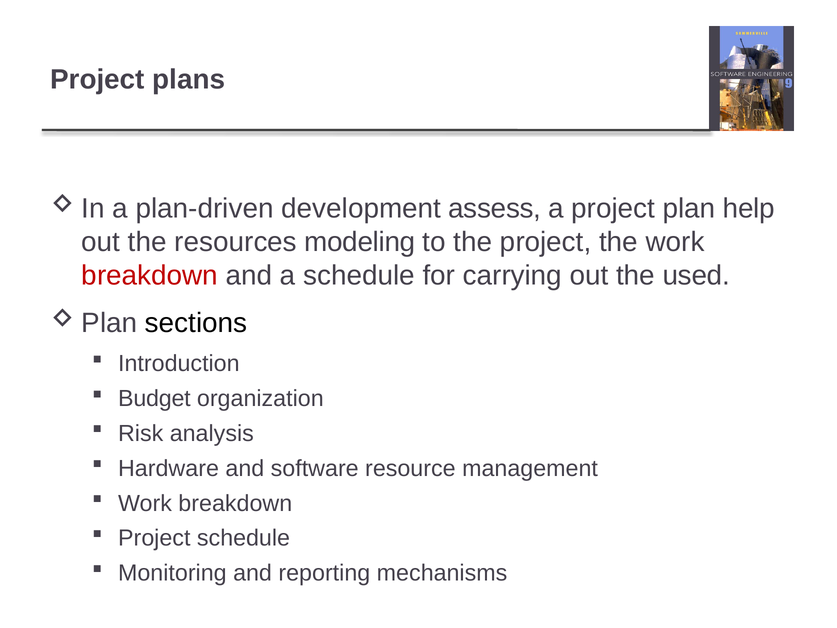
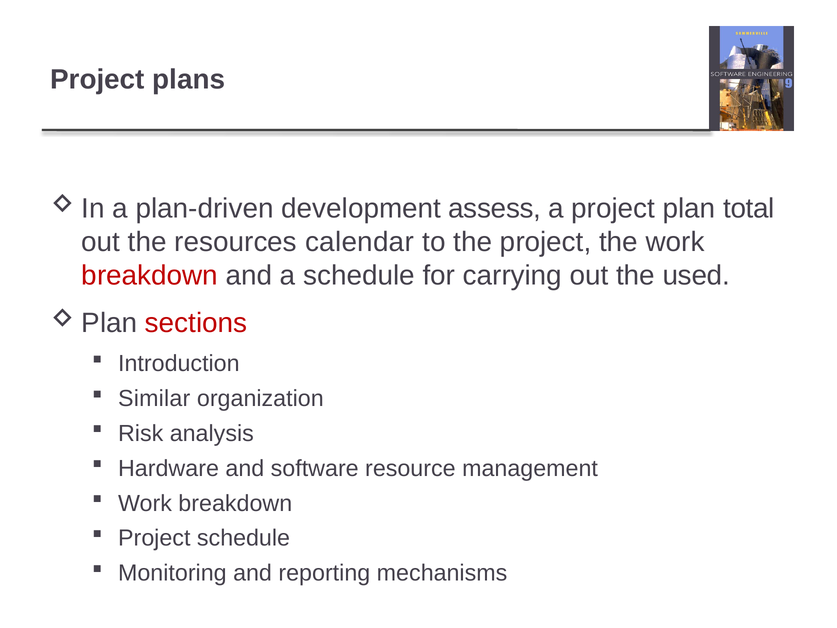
help: help -> total (749, 208)
modeling: modeling -> calendar (360, 242)
sections colour: black -> red (196, 323)
Budget: Budget -> Similar (154, 398)
